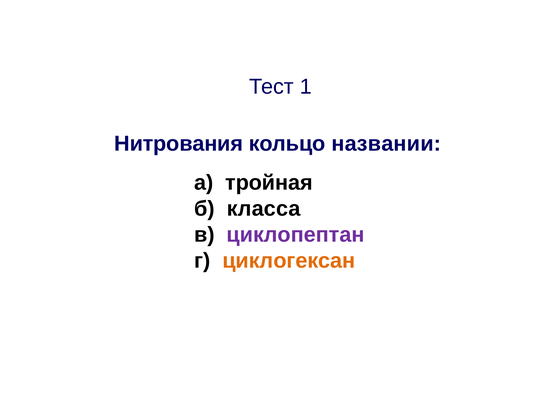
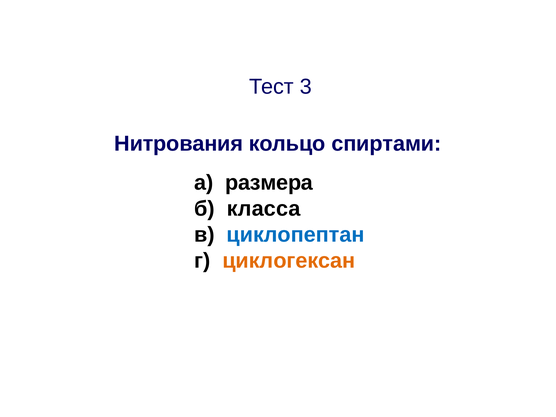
1: 1 -> 3 (306, 87)
названии: названии -> спиртами (386, 144)
тройная: тройная -> размера (269, 183)
циклопептан colour: purple -> blue (296, 235)
